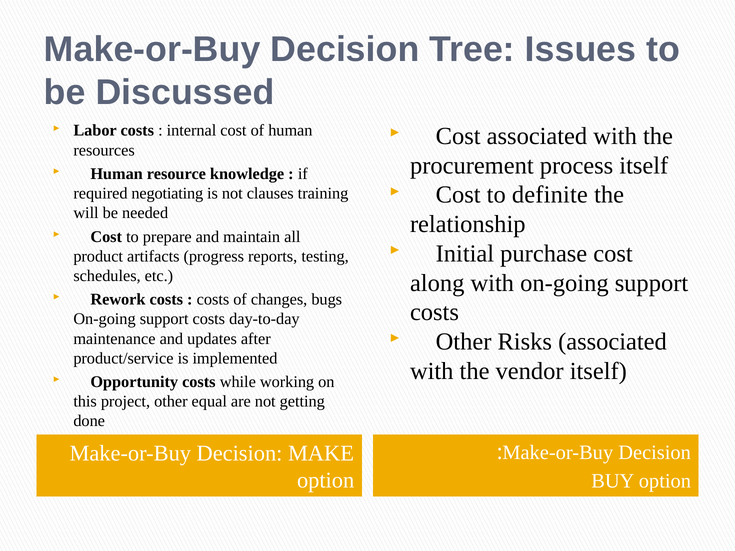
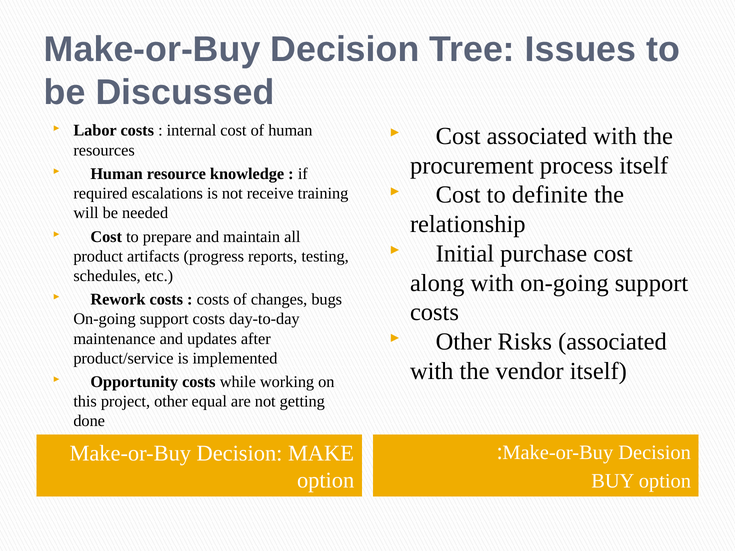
negotiating: negotiating -> escalations (167, 193)
clauses: clauses -> receive (270, 193)
